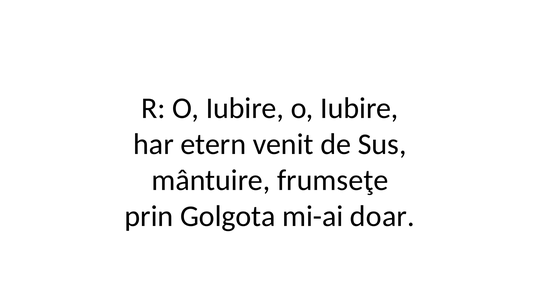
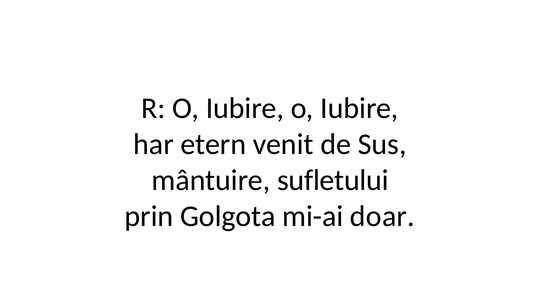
frumseţe: frumseţe -> sufletului (333, 180)
